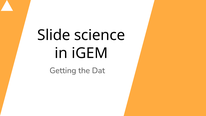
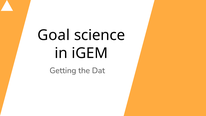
Slide: Slide -> Goal (54, 35)
